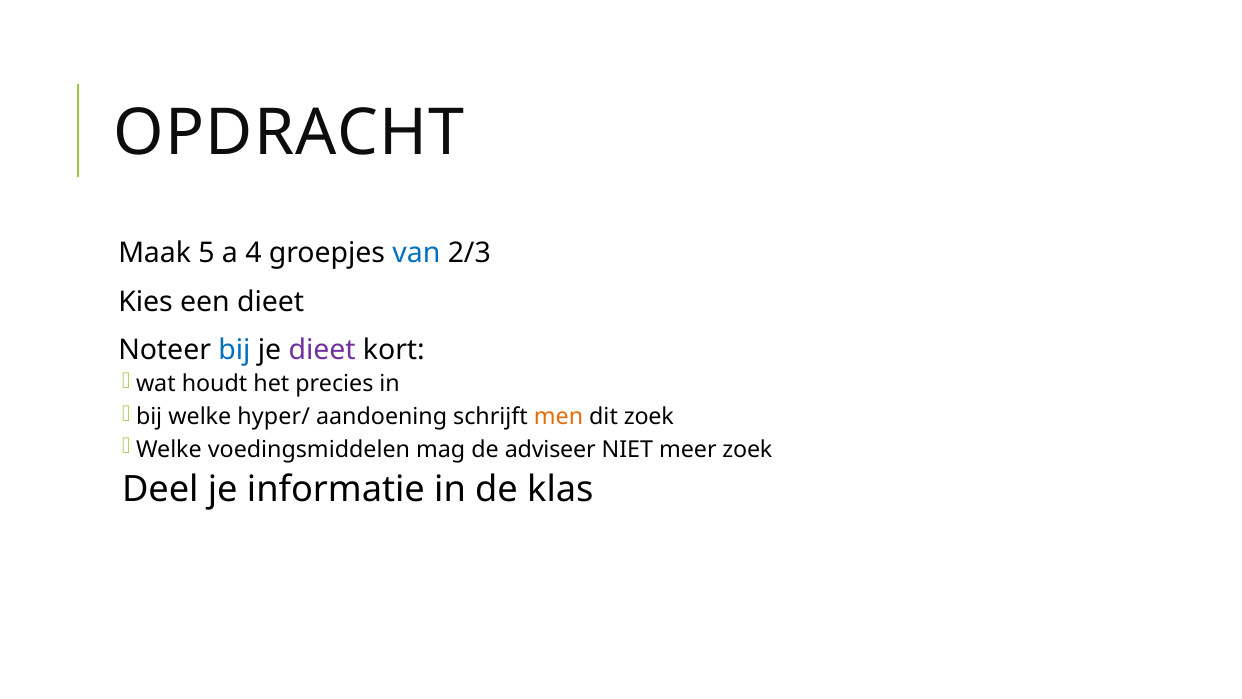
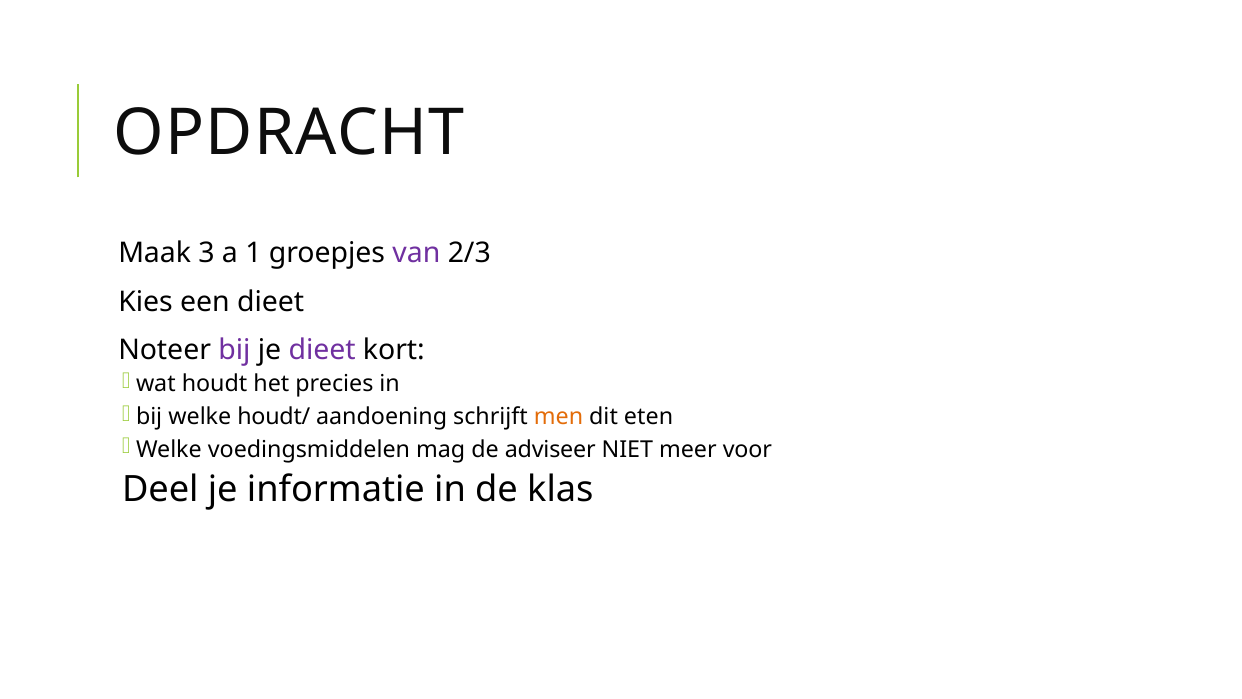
5: 5 -> 3 (206, 253)
4: 4 -> 1 (253, 253)
van colour: blue -> purple (416, 253)
bij colour: blue -> purple (234, 350)
hyper/: hyper/ -> houdt/ (274, 417)
dit zoek: zoek -> eten (649, 417)
meer zoek: zoek -> voor (747, 449)
